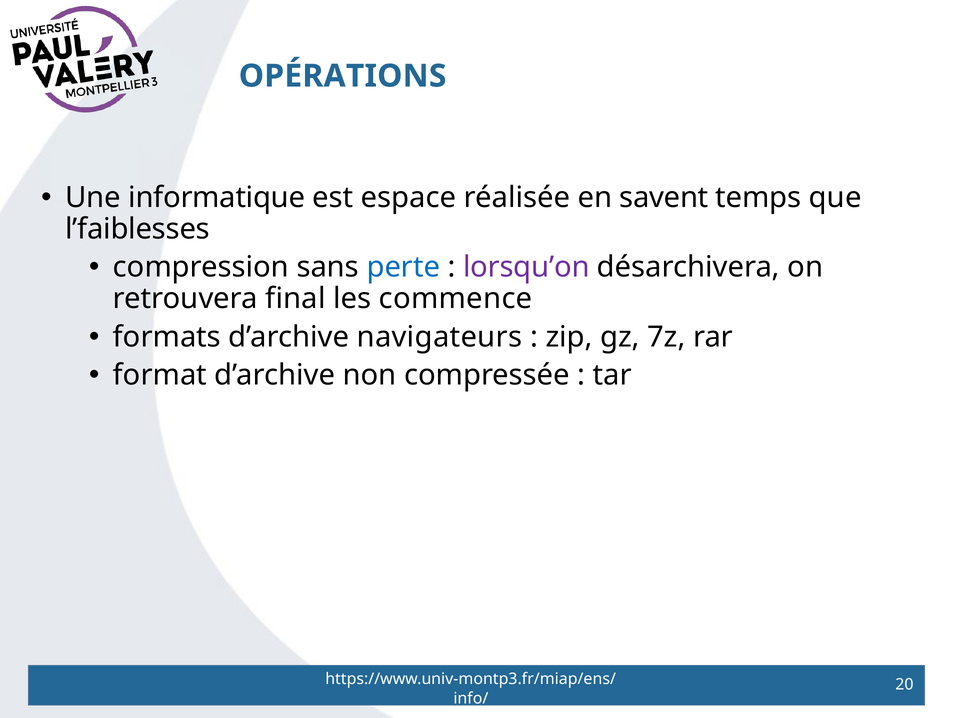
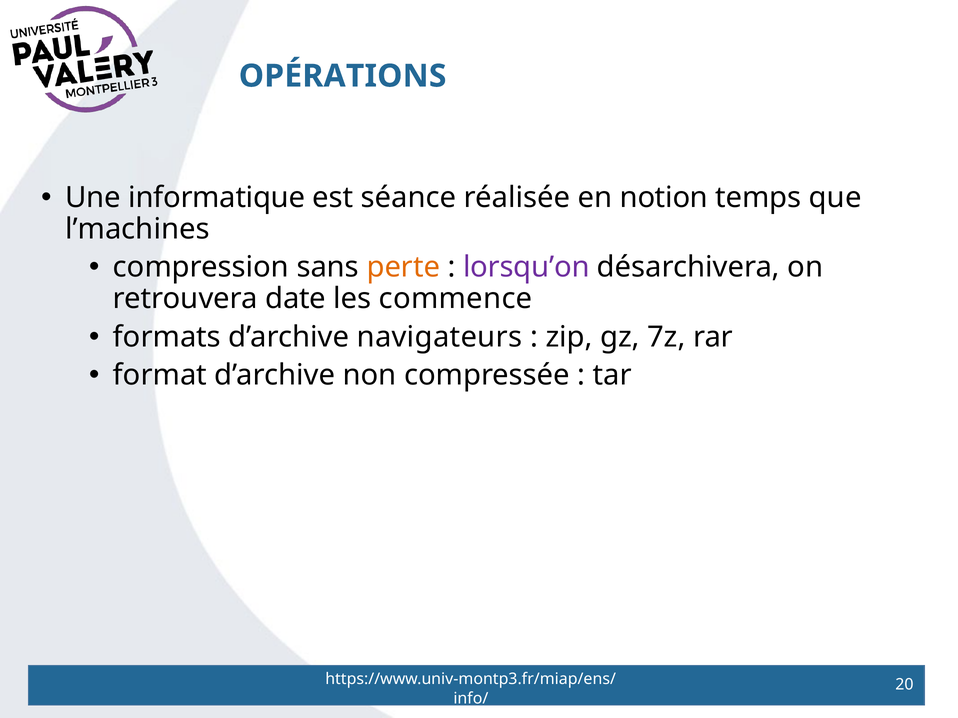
espace: espace -> séance (409, 198)
savent: savent -> notion (664, 198)
l’faiblesses: l’faiblesses -> l’machines (137, 229)
perte colour: blue -> orange (403, 267)
final: final -> date (296, 299)
